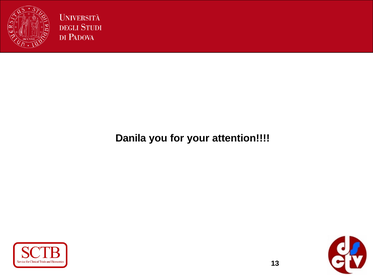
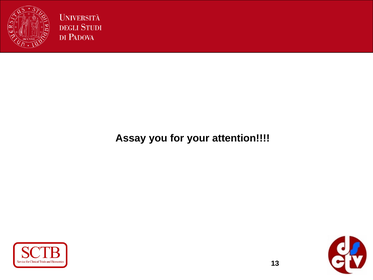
Danila: Danila -> Assay (131, 138)
